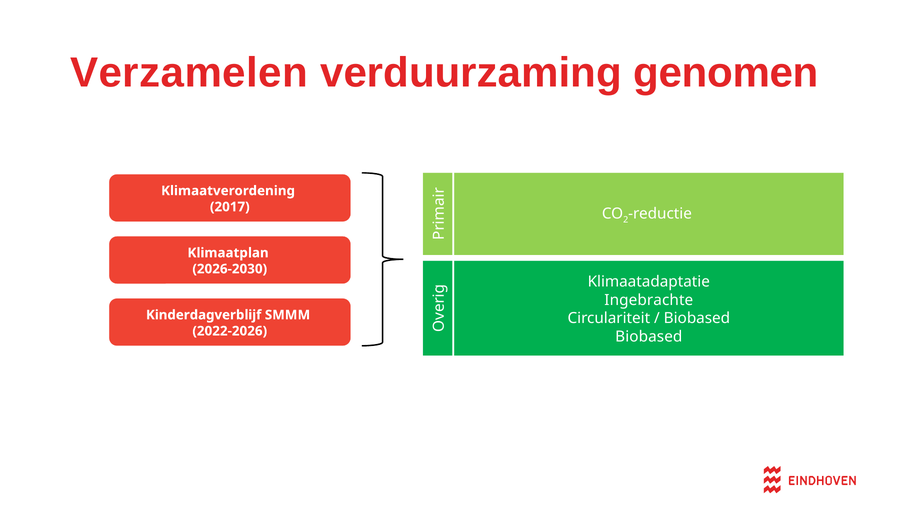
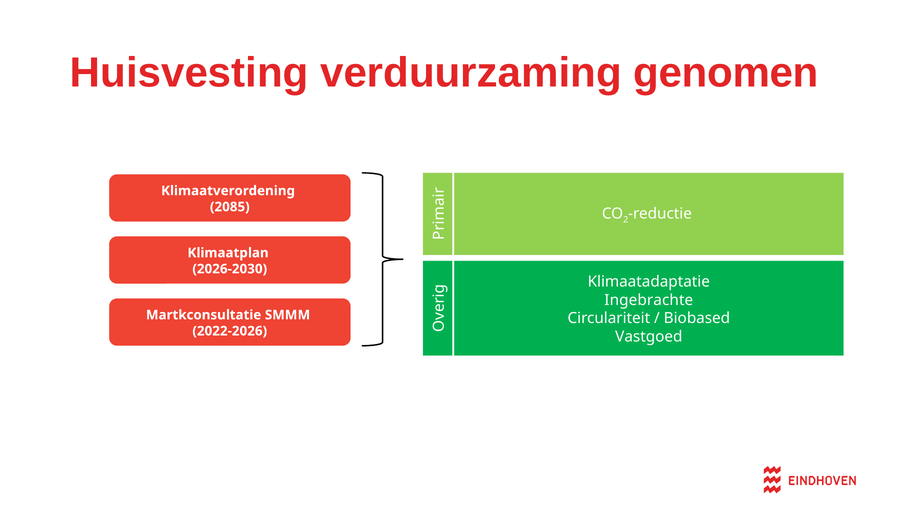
Verzamelen: Verzamelen -> Huisvesting (189, 73)
2017: 2017 -> 2085 (230, 207)
Kinderdagverblijf: Kinderdagverblijf -> Martkconsultatie (204, 315)
Biobased: Biobased -> Vastgoed (649, 337)
